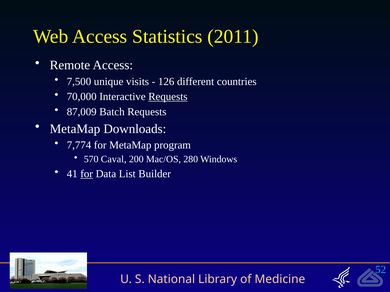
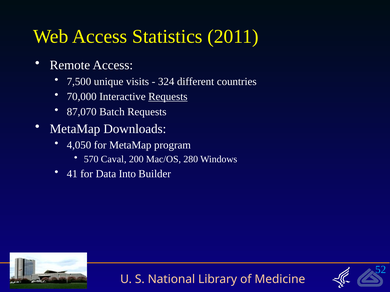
126: 126 -> 324 (166, 82)
87,009: 87,009 -> 87,070 (82, 112)
7,774: 7,774 -> 4,050 (79, 145)
for underline: present -> none (87, 174)
List: List -> Into (127, 174)
